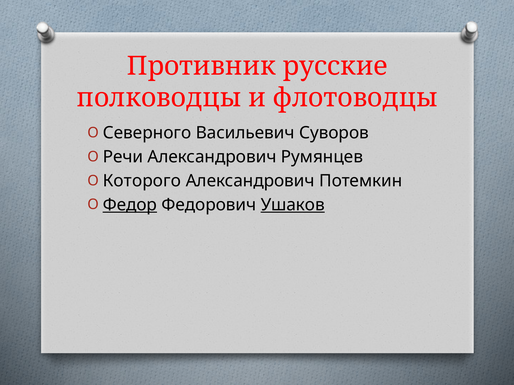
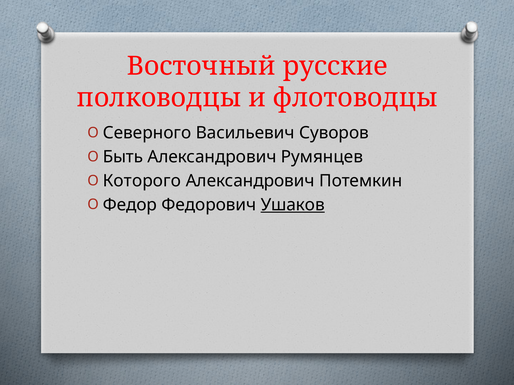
Противник: Противник -> Восточный (201, 66)
Речи: Речи -> Быть (123, 157)
Федор underline: present -> none (130, 205)
